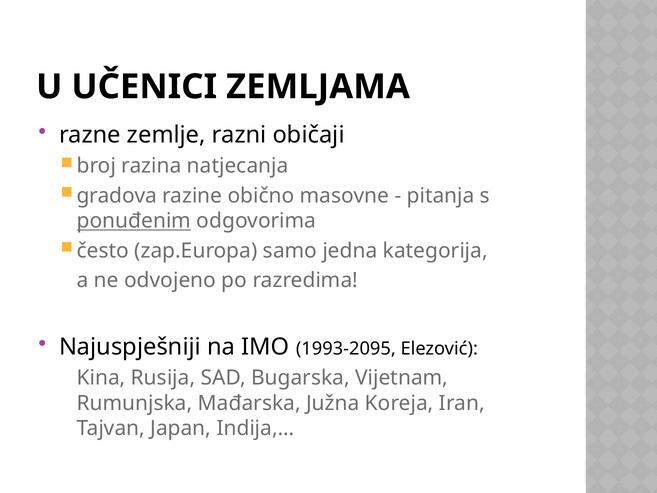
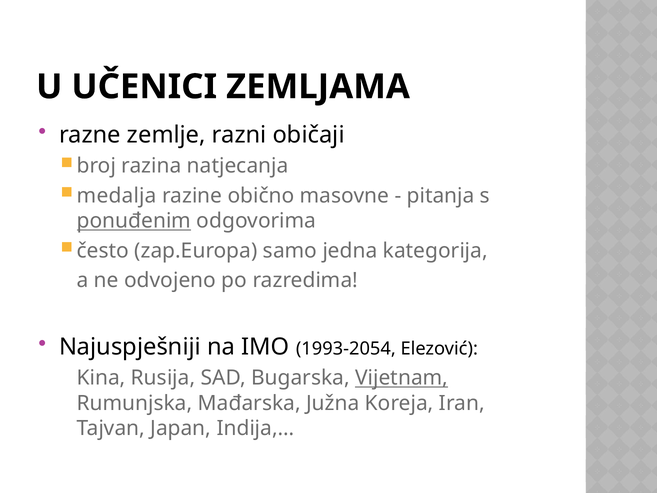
gradova: gradova -> medalja (117, 196)
1993-2095: 1993-2095 -> 1993-2054 (346, 348)
Vijetnam underline: none -> present (402, 378)
